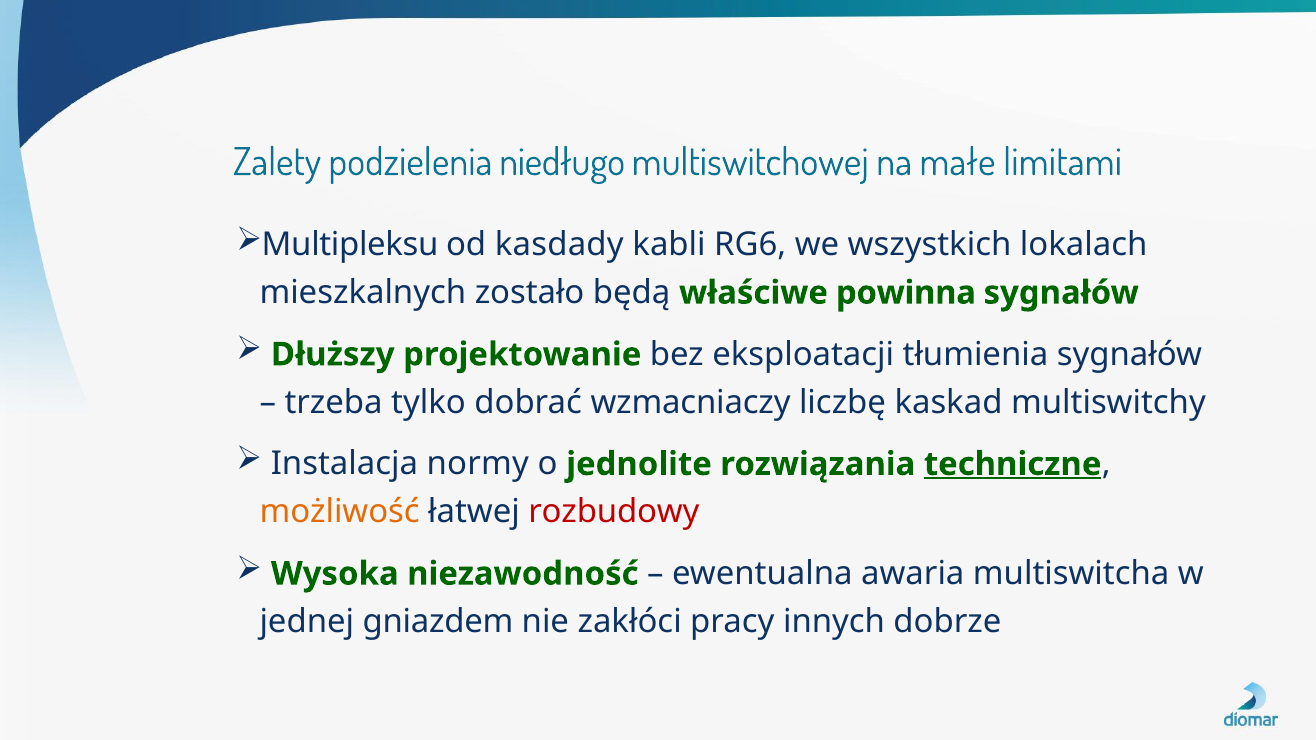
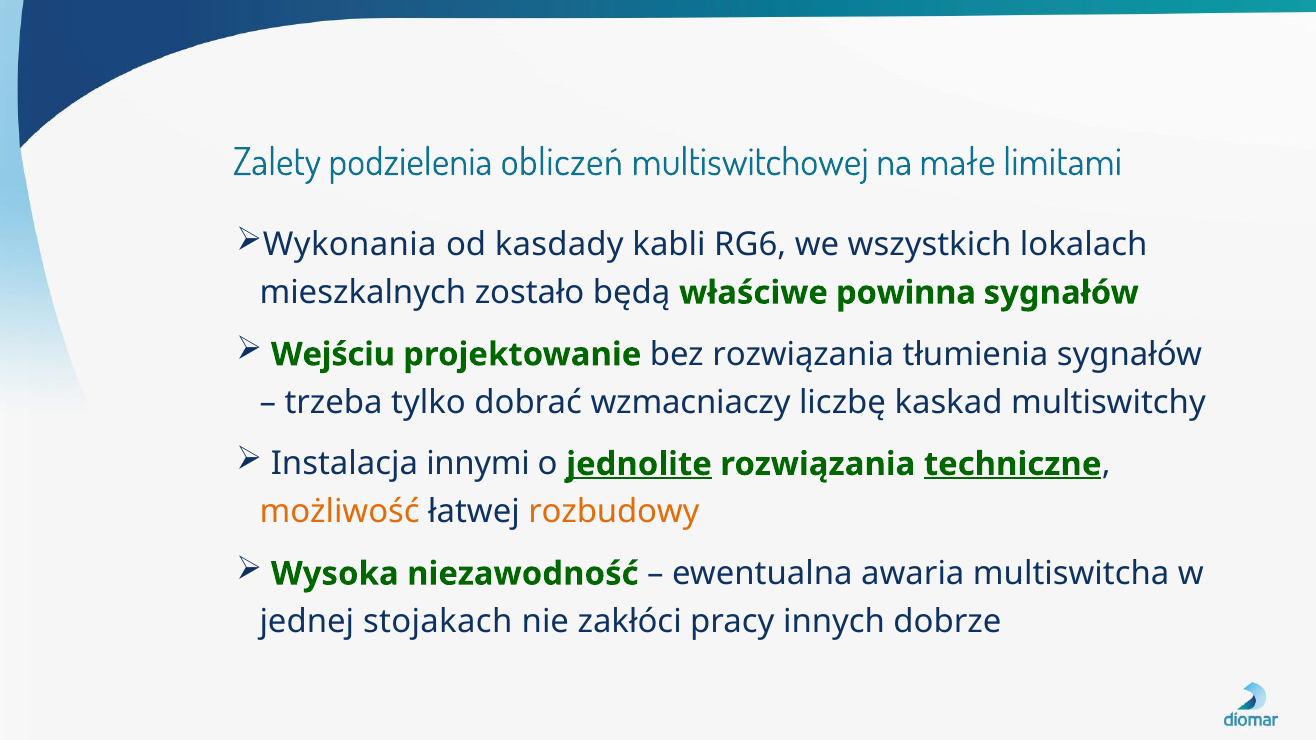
niedługo: niedługo -> obliczeń (562, 163)
Multipleksu: Multipleksu -> Wykonania (350, 245)
Dłuższy: Dłuższy -> Wejściu (333, 355)
bez eksploatacji: eksploatacji -> rozwiązania (803, 355)
normy: normy -> innymi (478, 464)
jednolite underline: none -> present (639, 464)
rozbudowy colour: red -> orange (614, 512)
gniazdem: gniazdem -> stojakach (438, 622)
